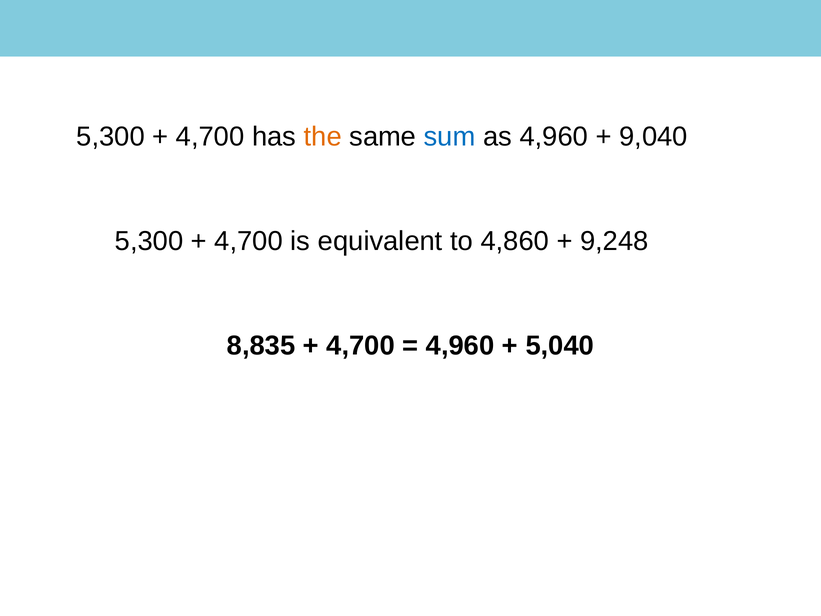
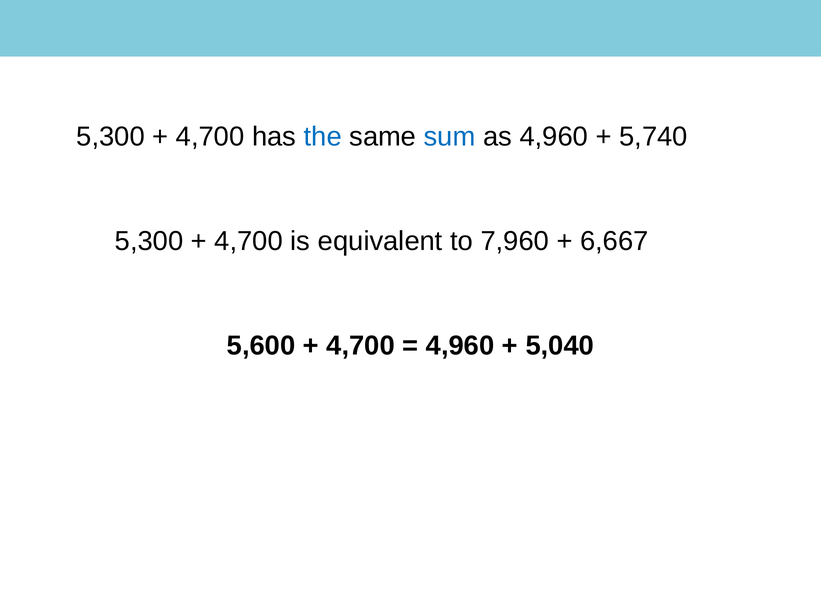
the colour: orange -> blue (323, 137)
9,040: 9,040 -> 5,740 (653, 137)
4,860: 4,860 -> 7,960 (515, 241)
9,248: 9,248 -> 6,667 (614, 241)
8,835: 8,835 -> 5,600 (261, 346)
